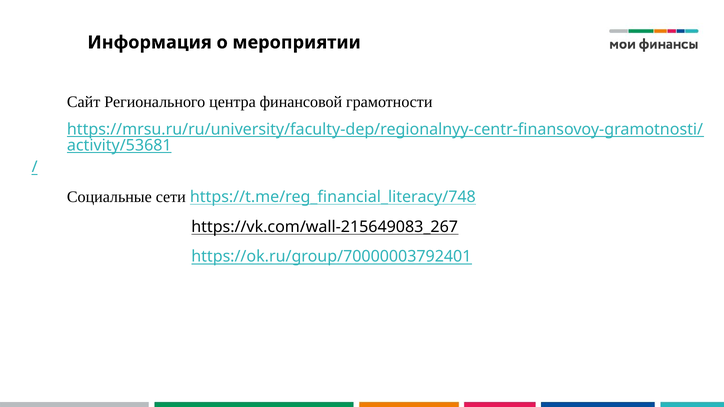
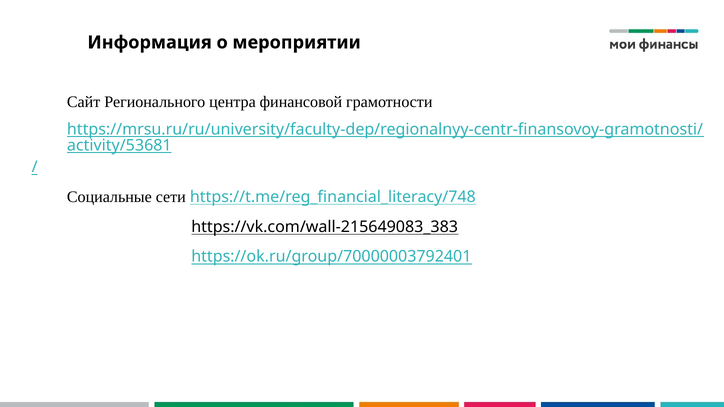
https://vk.com/wall-215649083_267: https://vk.com/wall-215649083_267 -> https://vk.com/wall-215649083_383 (325, 227)
